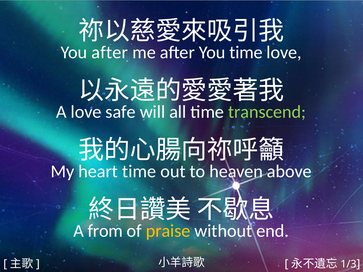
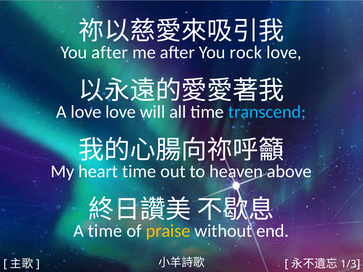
You time: time -> rock (246, 53)
love safe: safe -> love (121, 112)
transcend colour: light green -> light blue (267, 112)
A from: from -> time (105, 231)
